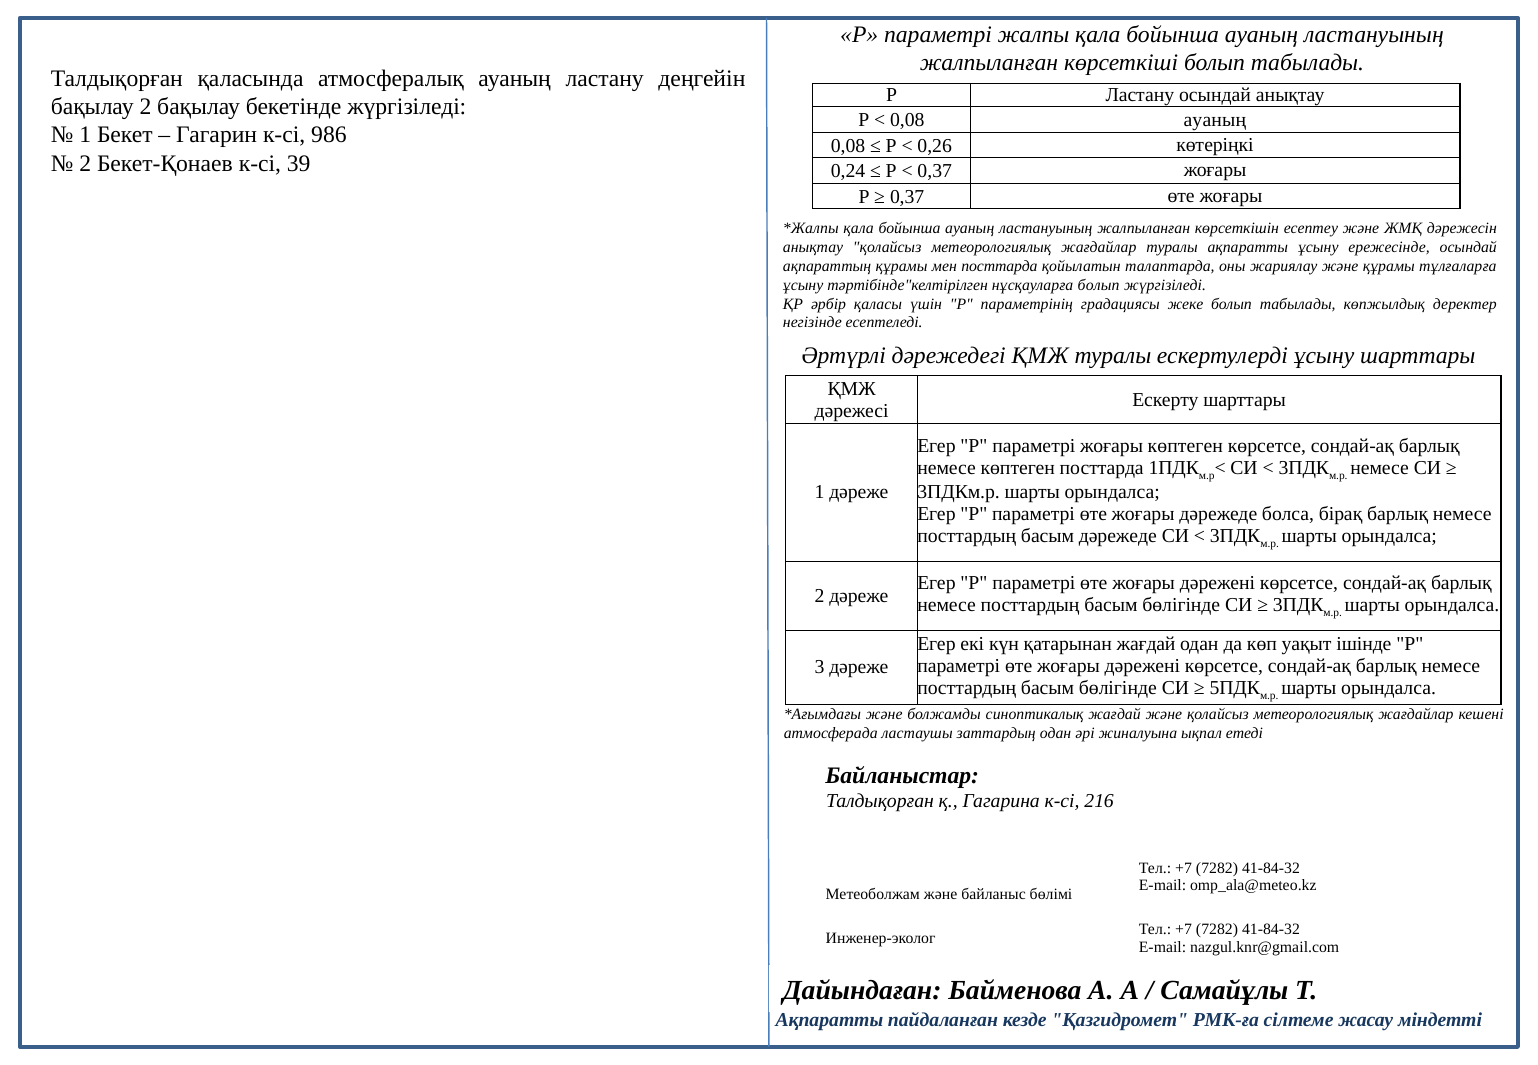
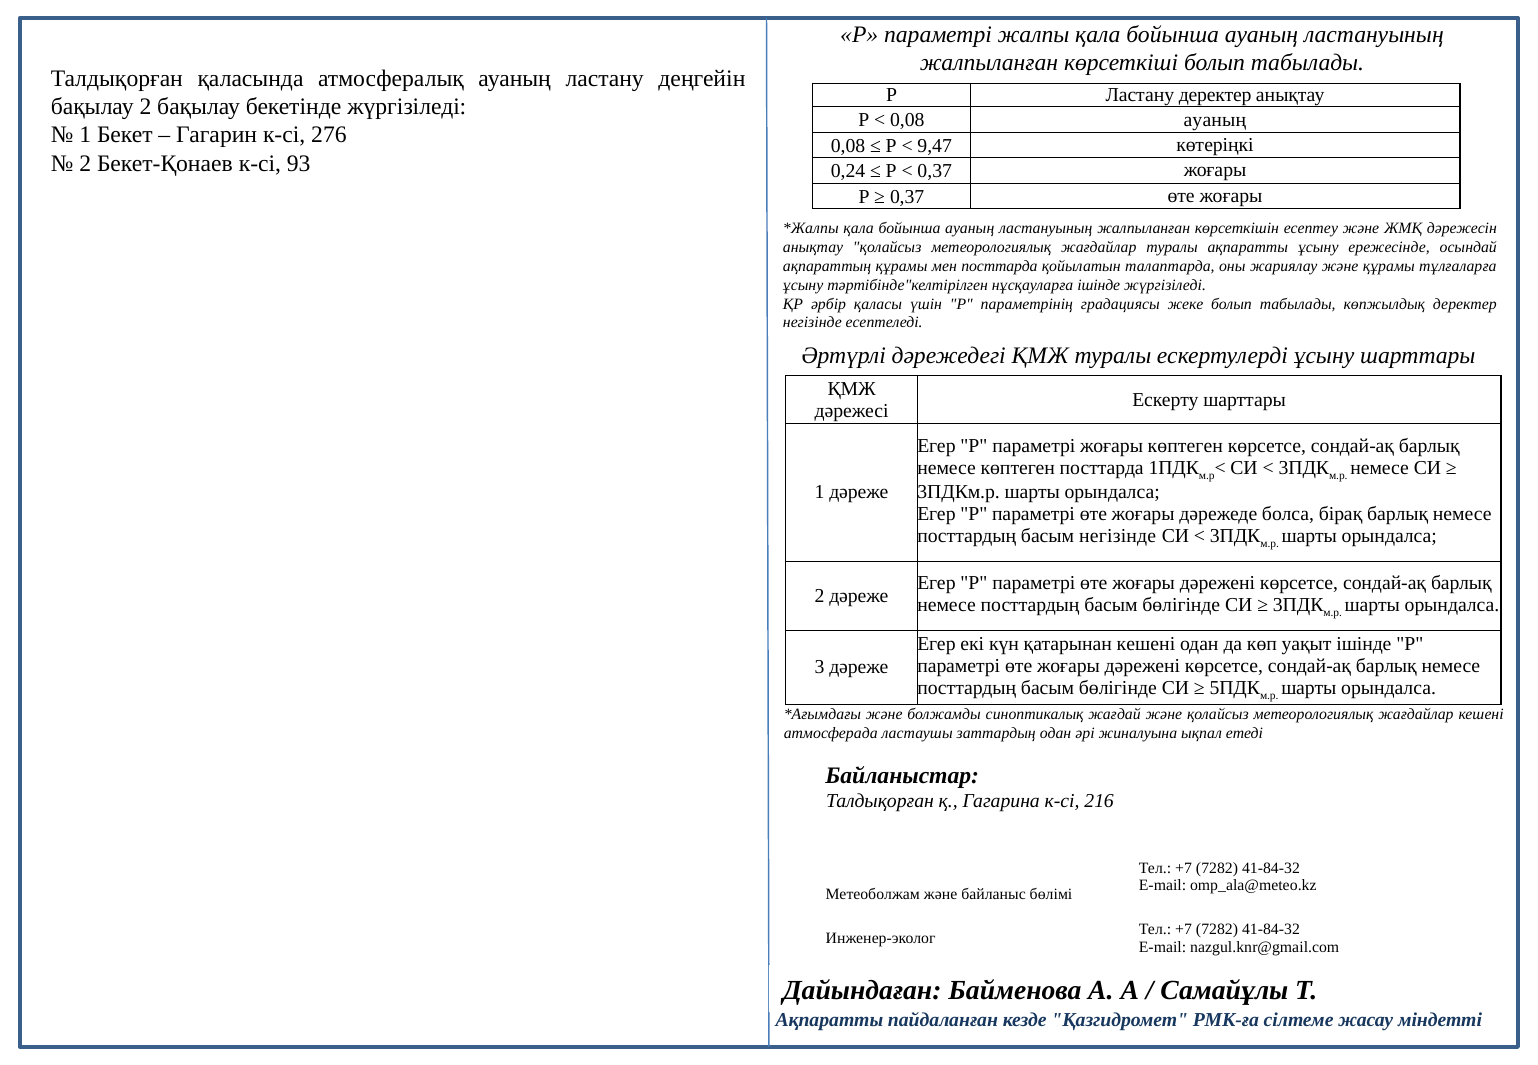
Ластану осындай: осындай -> деректер (1215, 95)
986: 986 -> 276 (329, 135)
0,26: 0,26 -> 9,47 (935, 146)
39: 39 -> 93 (299, 163)
нұсқауларға болып: болып -> ішінде (1099, 285)
басым дәрежеде: дәрежеде -> негізінде (1118, 536)
қатарынан жағдай: жағдай -> кешені (1146, 644)
